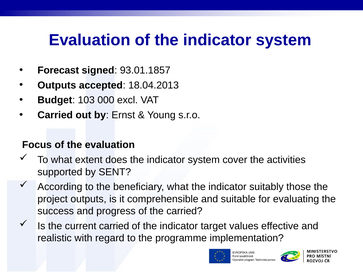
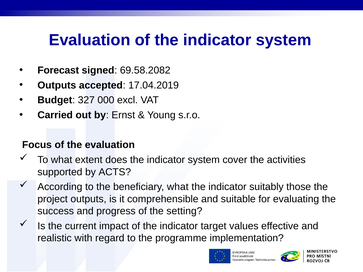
93.01.1857: 93.01.1857 -> 69.58.2082 (145, 70)
18.04.2013: 18.04.2013 -> 17.04.2019 (154, 85)
103: 103 -> 327 (86, 100)
SENT: SENT -> ACTS (115, 172)
the carried: carried -> setting (184, 211)
current carried: carried -> impact (114, 226)
